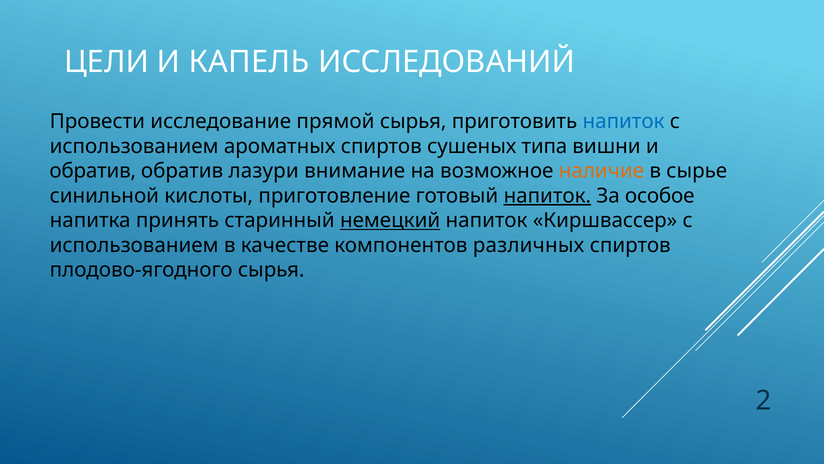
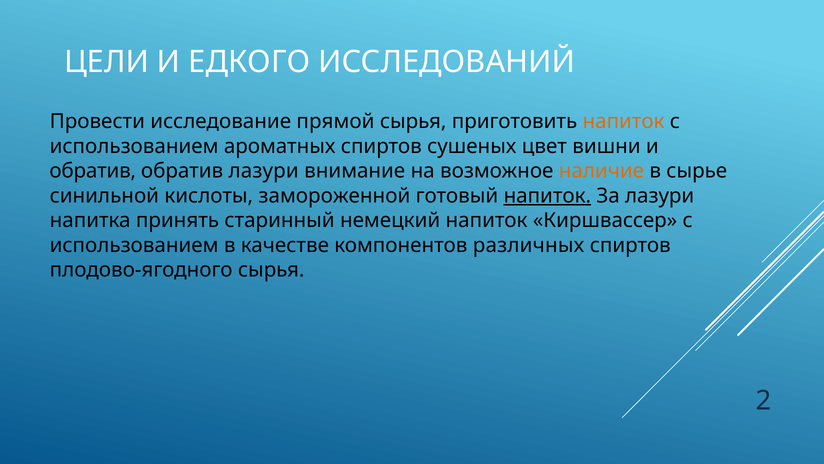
КАПЕЛЬ: КАПЕЛЬ -> ЕДКОГО (249, 62)
напиток colour: blue -> orange (624, 122)
типа: типа -> цвет (544, 146)
приготовление: приготовление -> замороженной (334, 196)
За особое: особое -> лазури (660, 196)
немецкий underline: present -> none (390, 220)
